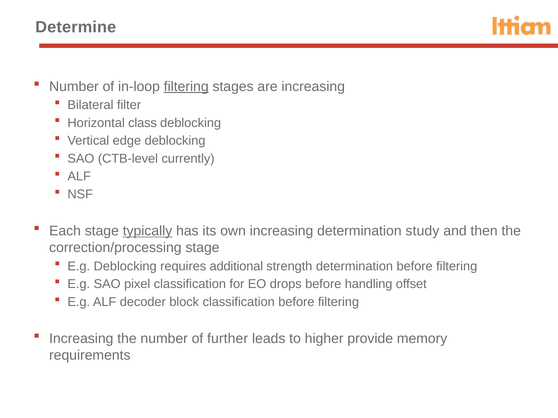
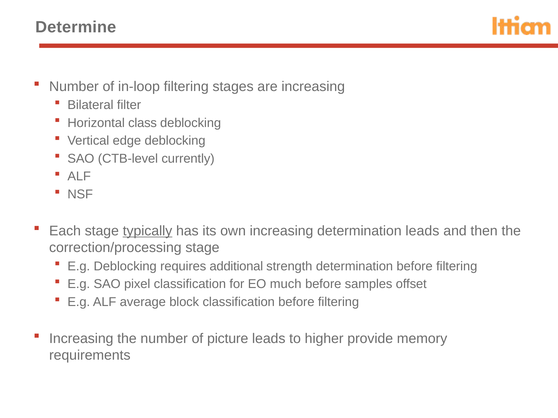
filtering underline: present -> none (186, 87)
determination study: study -> leads (422, 231)
drops: drops -> much (286, 284)
handling: handling -> samples (369, 284)
decoder: decoder -> average (143, 302)
further: further -> picture (228, 339)
